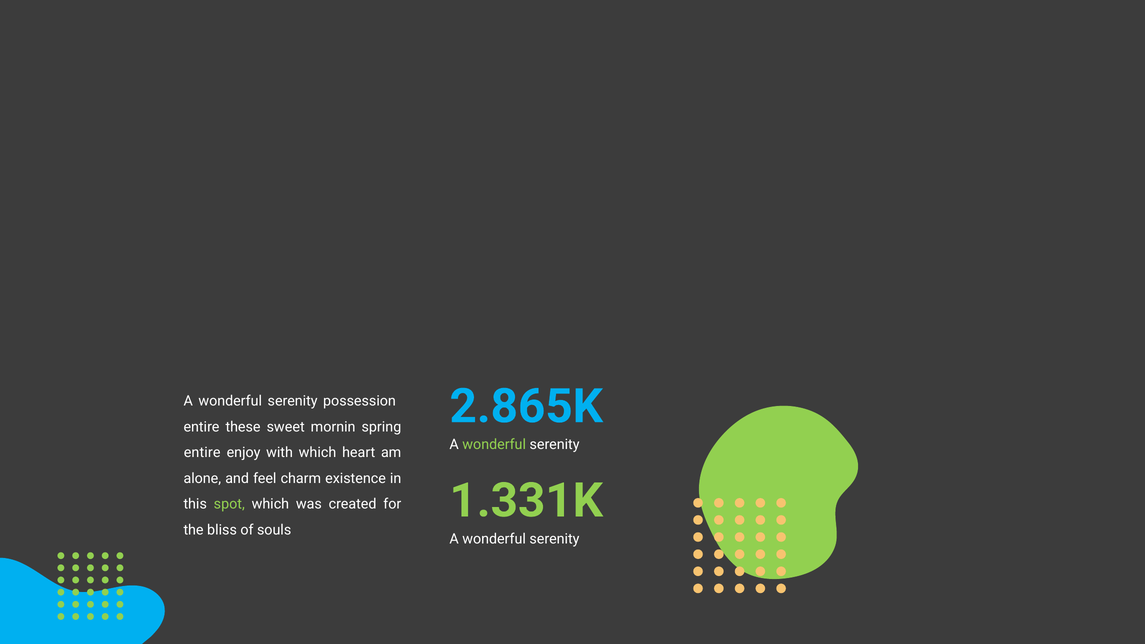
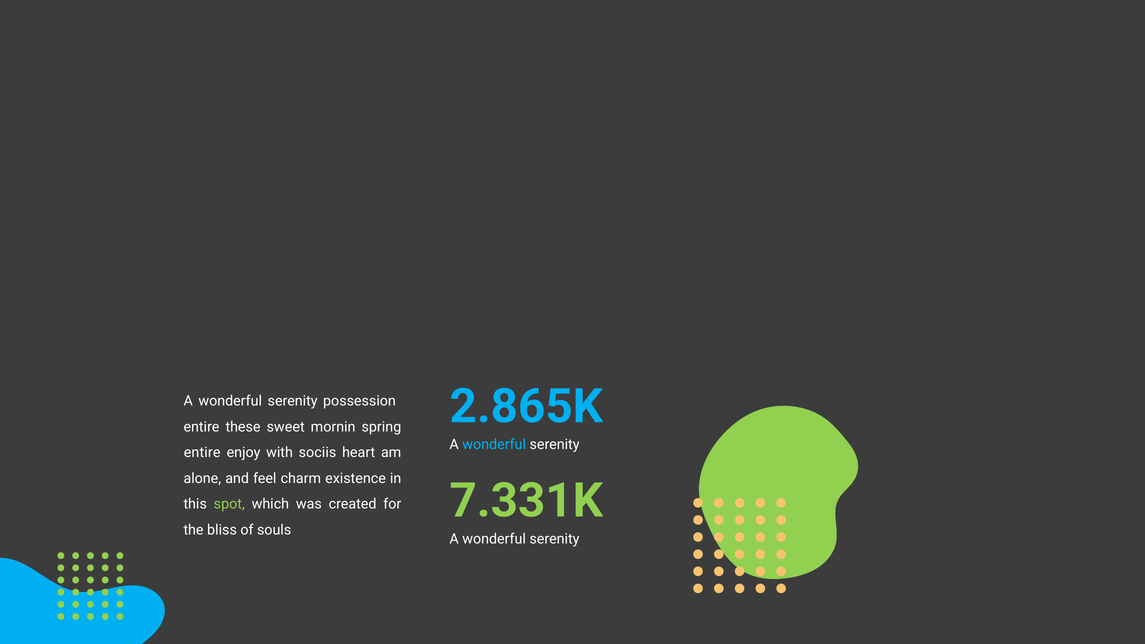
wonderful colour: light green -> light blue (494, 445)
with which: which -> sociis (317, 453)
1.331K: 1.331K -> 7.331K (526, 501)
